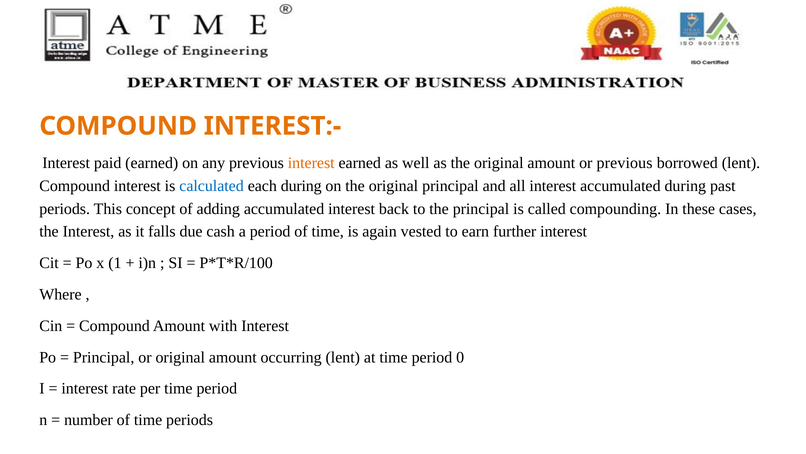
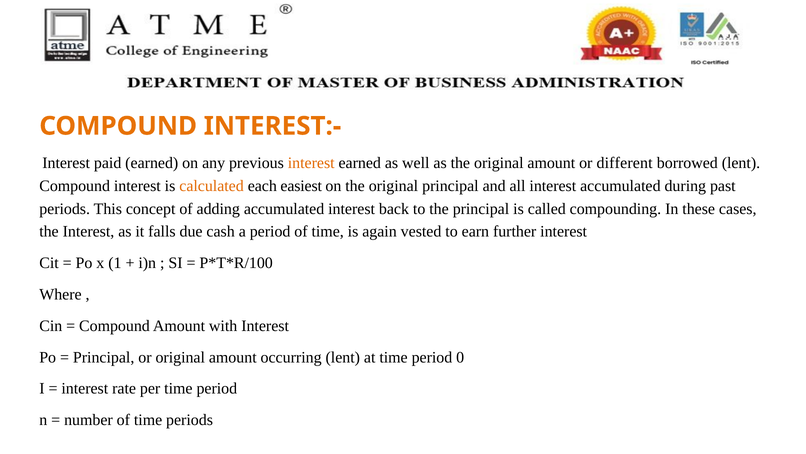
or previous: previous -> different (625, 163)
calculated colour: blue -> orange (212, 186)
each during: during -> easiest (301, 186)
